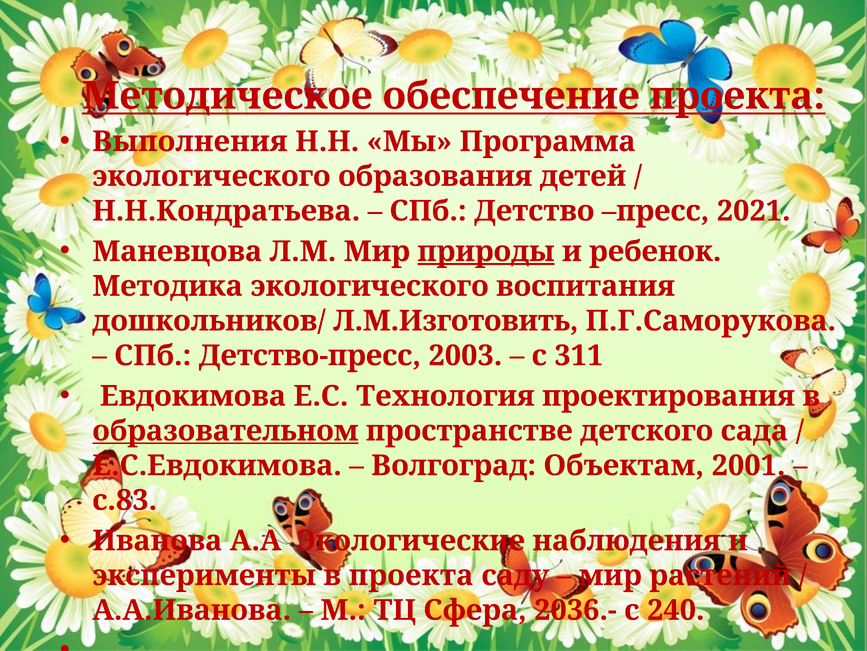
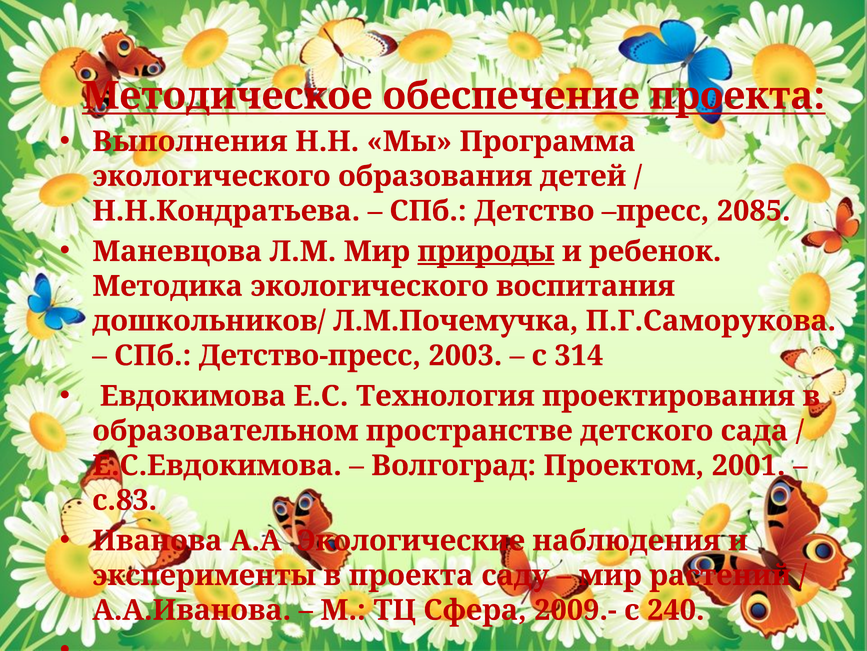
2021: 2021 -> 2085 (754, 211)
Л.М.Изготовить: Л.М.Изготовить -> Л.М.Почемучка (456, 321)
311: 311 -> 314 (579, 355)
образовательном underline: present -> none (225, 430)
Объектам: Объектам -> Проектом (624, 465)
2036.-: 2036.- -> 2009.- (575, 610)
